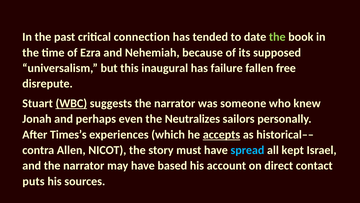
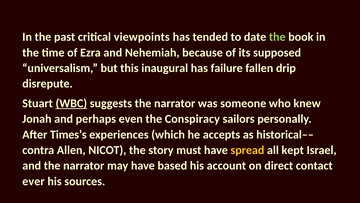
connection: connection -> viewpoints (142, 37)
free: free -> drip (286, 68)
Neutralizes: Neutralizes -> Conspiracy (192, 119)
accepts underline: present -> none (221, 134)
spread colour: light blue -> yellow (247, 150)
puts: puts -> ever (33, 181)
